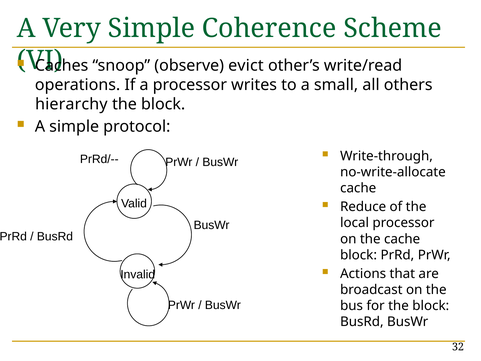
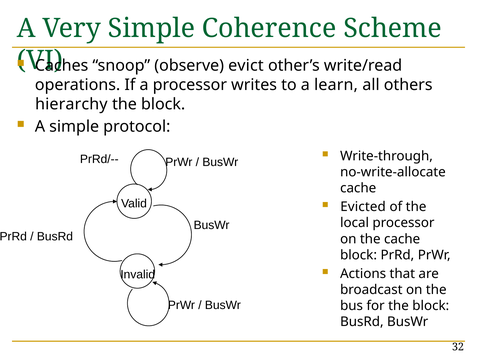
small: small -> learn (336, 85)
Reduce: Reduce -> Evicted (363, 207)
